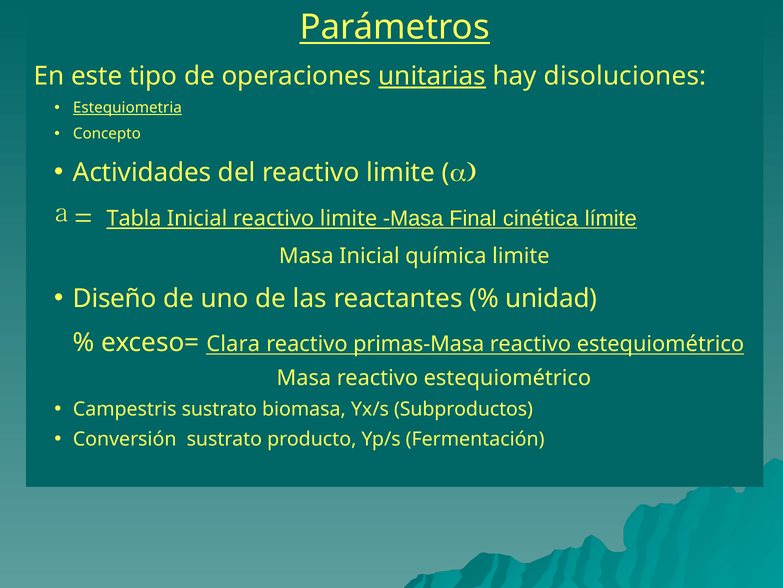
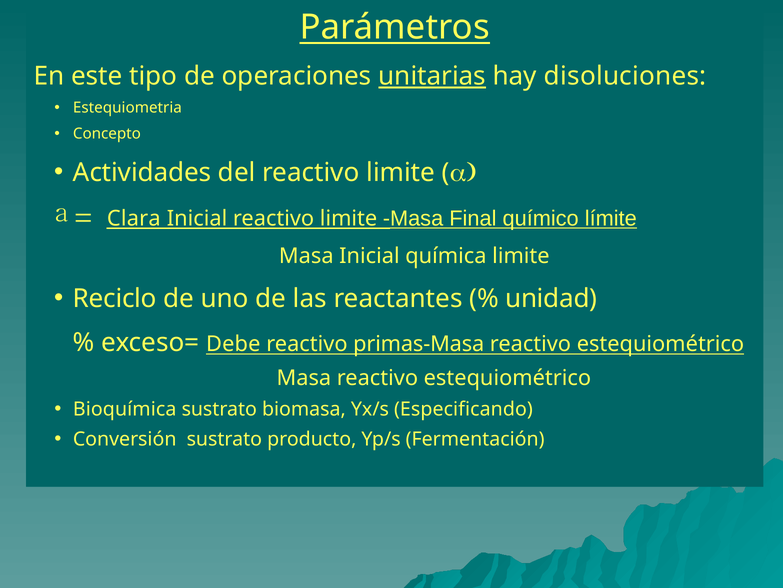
Estequiometria underline: present -> none (127, 108)
Tabla: Tabla -> Clara (134, 218)
cinética: cinética -> químico (541, 218)
Diseño: Diseño -> Reciclo (115, 298)
Clara: Clara -> Debe (233, 344)
Campestris: Campestris -> Bioquímica (125, 409)
Subproductos: Subproductos -> Especificando (463, 409)
